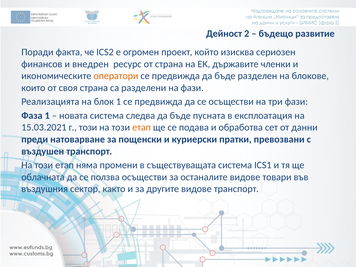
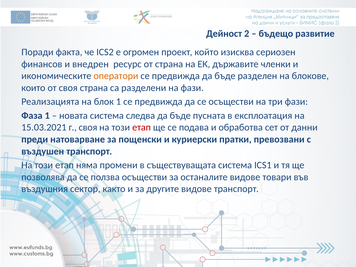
г този: този -> своя (88, 127)
етап colour: orange -> red (142, 127)
облачната: облачната -> позволява (43, 177)
